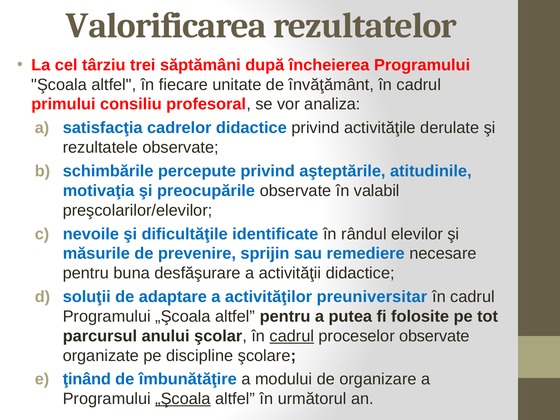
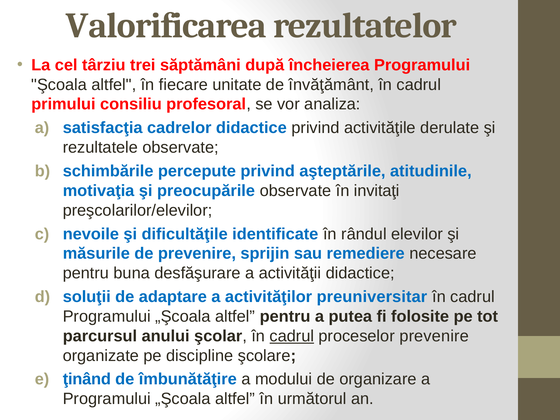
valabil: valabil -> invitaţi (377, 191)
proceselor observate: observate -> prevenire (434, 336)
„Şcoala underline: present -> none (183, 399)
